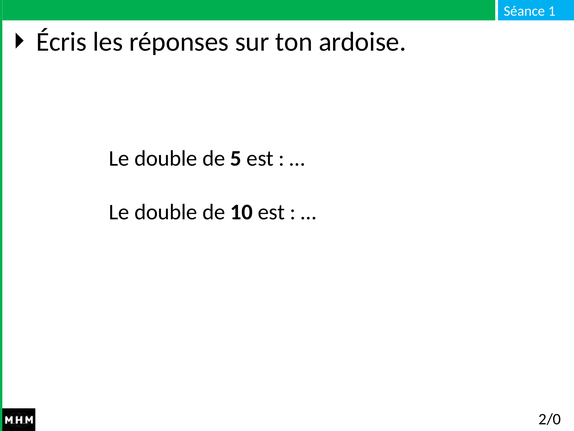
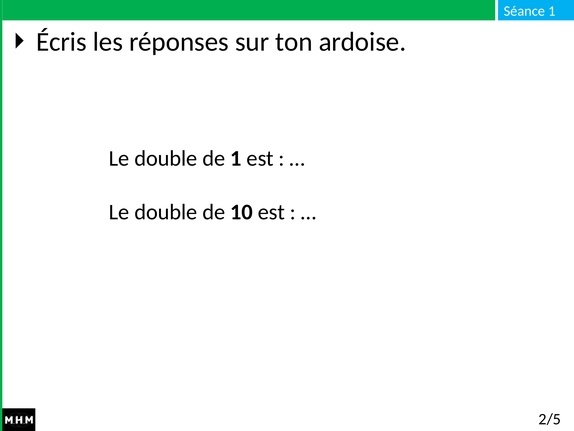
de 5: 5 -> 1 (236, 158)
2/0: 2/0 -> 2/5 (550, 419)
